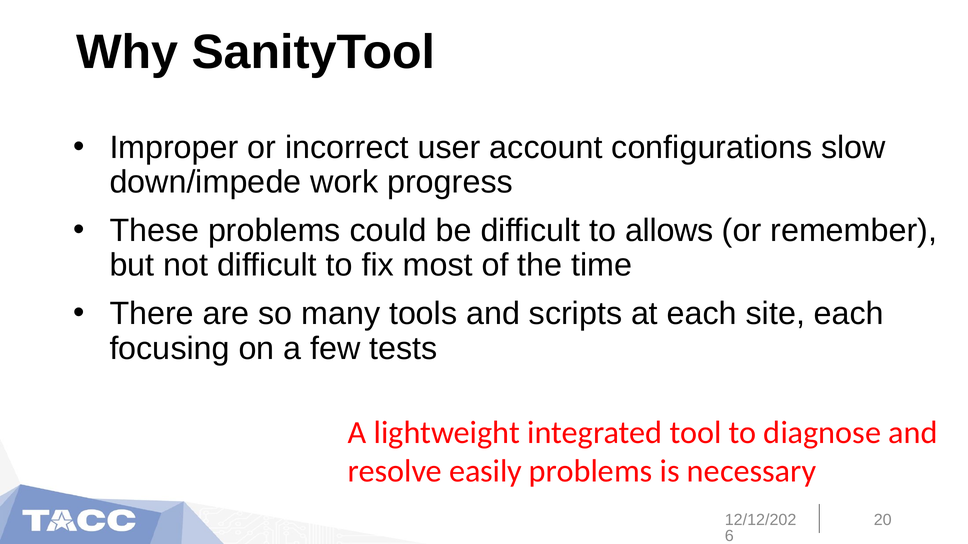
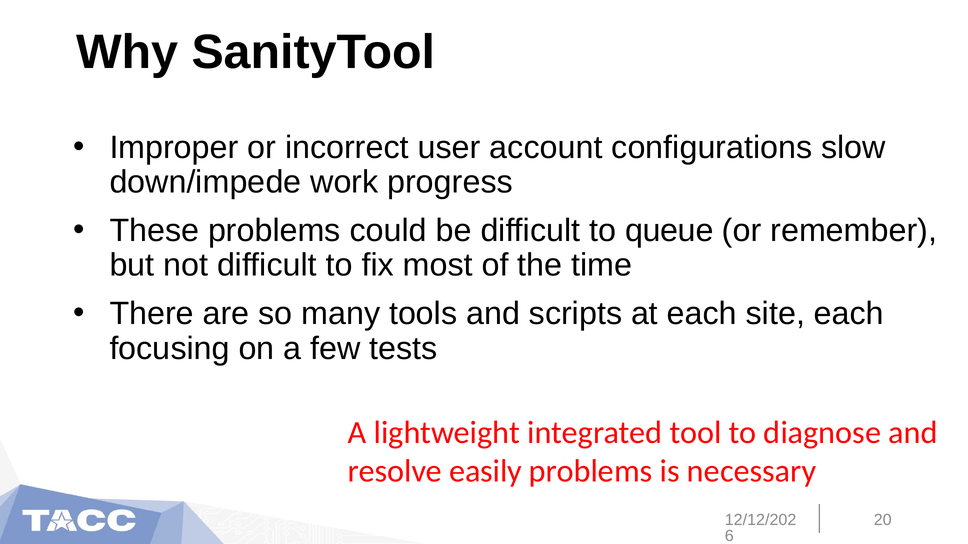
allows: allows -> queue (669, 231)
